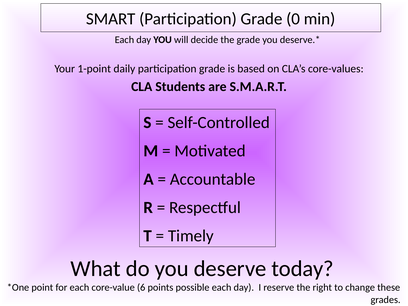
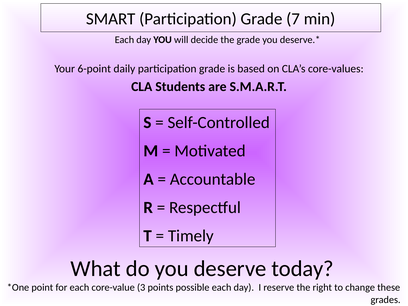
0: 0 -> 7 (293, 19)
1-point: 1-point -> 6-point (94, 69)
6: 6 -> 3 (141, 288)
